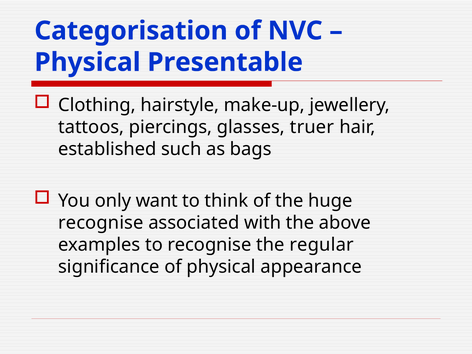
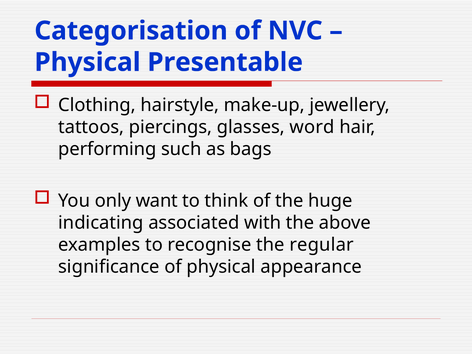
truer: truer -> word (312, 127)
established: established -> performing (107, 149)
recognise: recognise -> indicating (101, 223)
